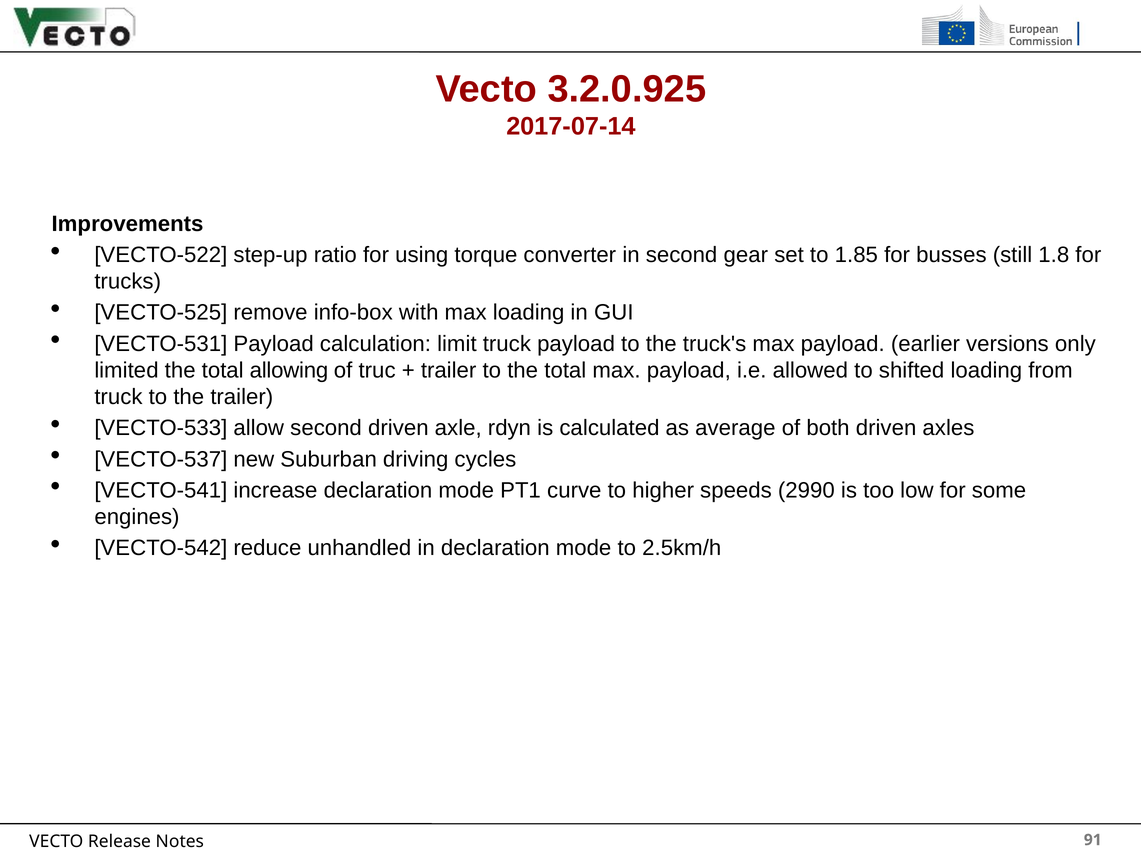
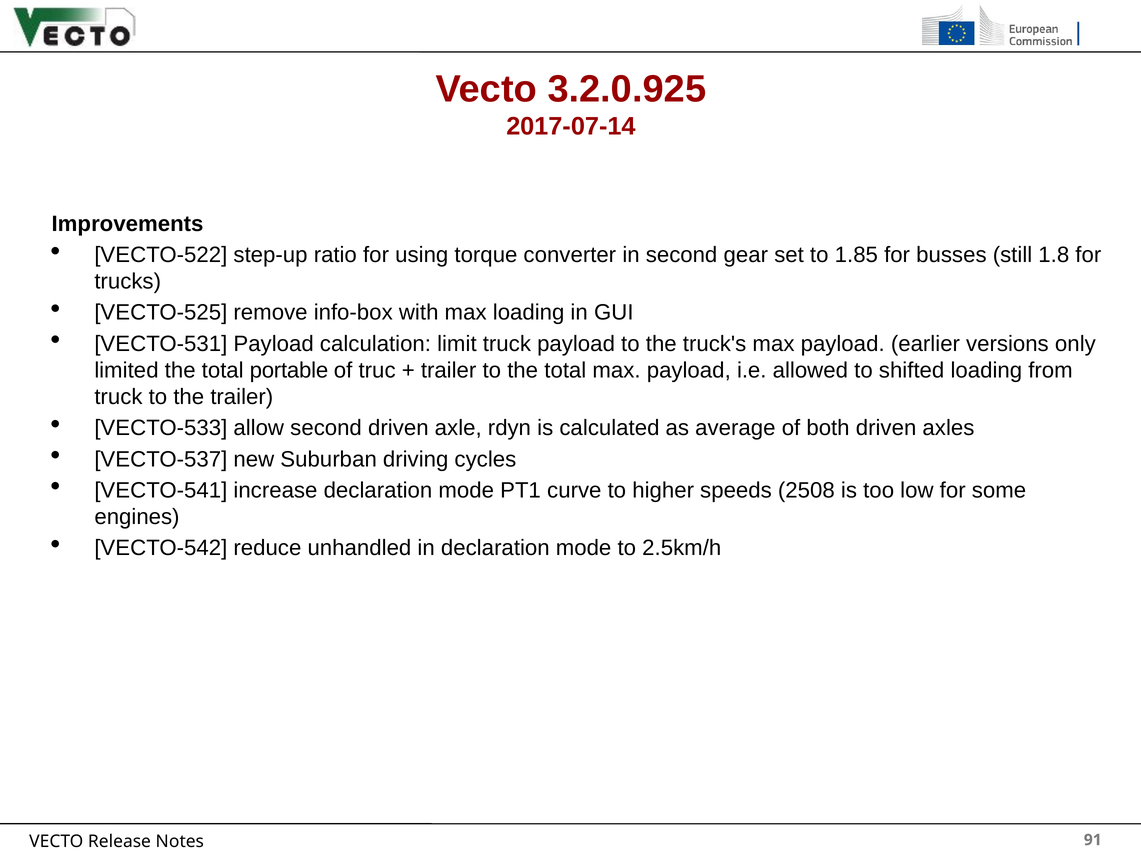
allowing: allowing -> portable (289, 370)
2990: 2990 -> 2508 (806, 490)
